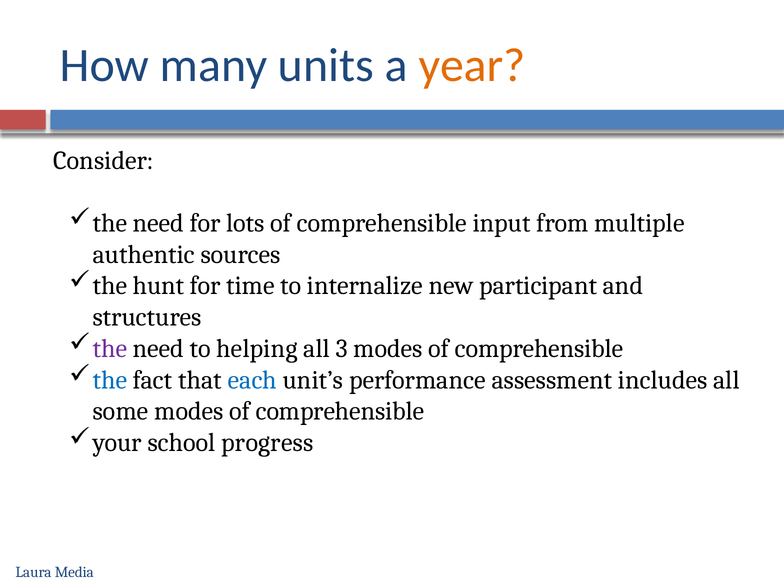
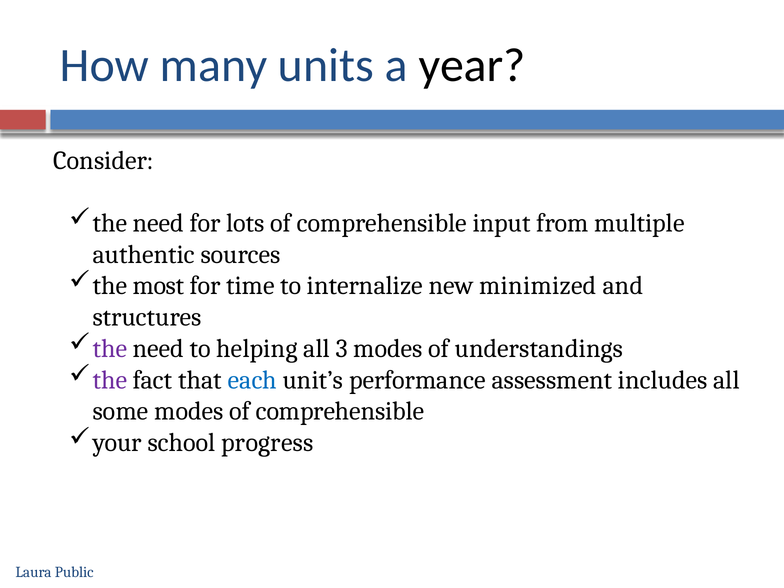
year colour: orange -> black (472, 65)
hunt: hunt -> most (159, 286)
participant: participant -> minimized (538, 286)
3 modes of comprehensible: comprehensible -> understandings (539, 349)
the colour: blue -> purple (110, 380)
Media: Media -> Public (74, 572)
